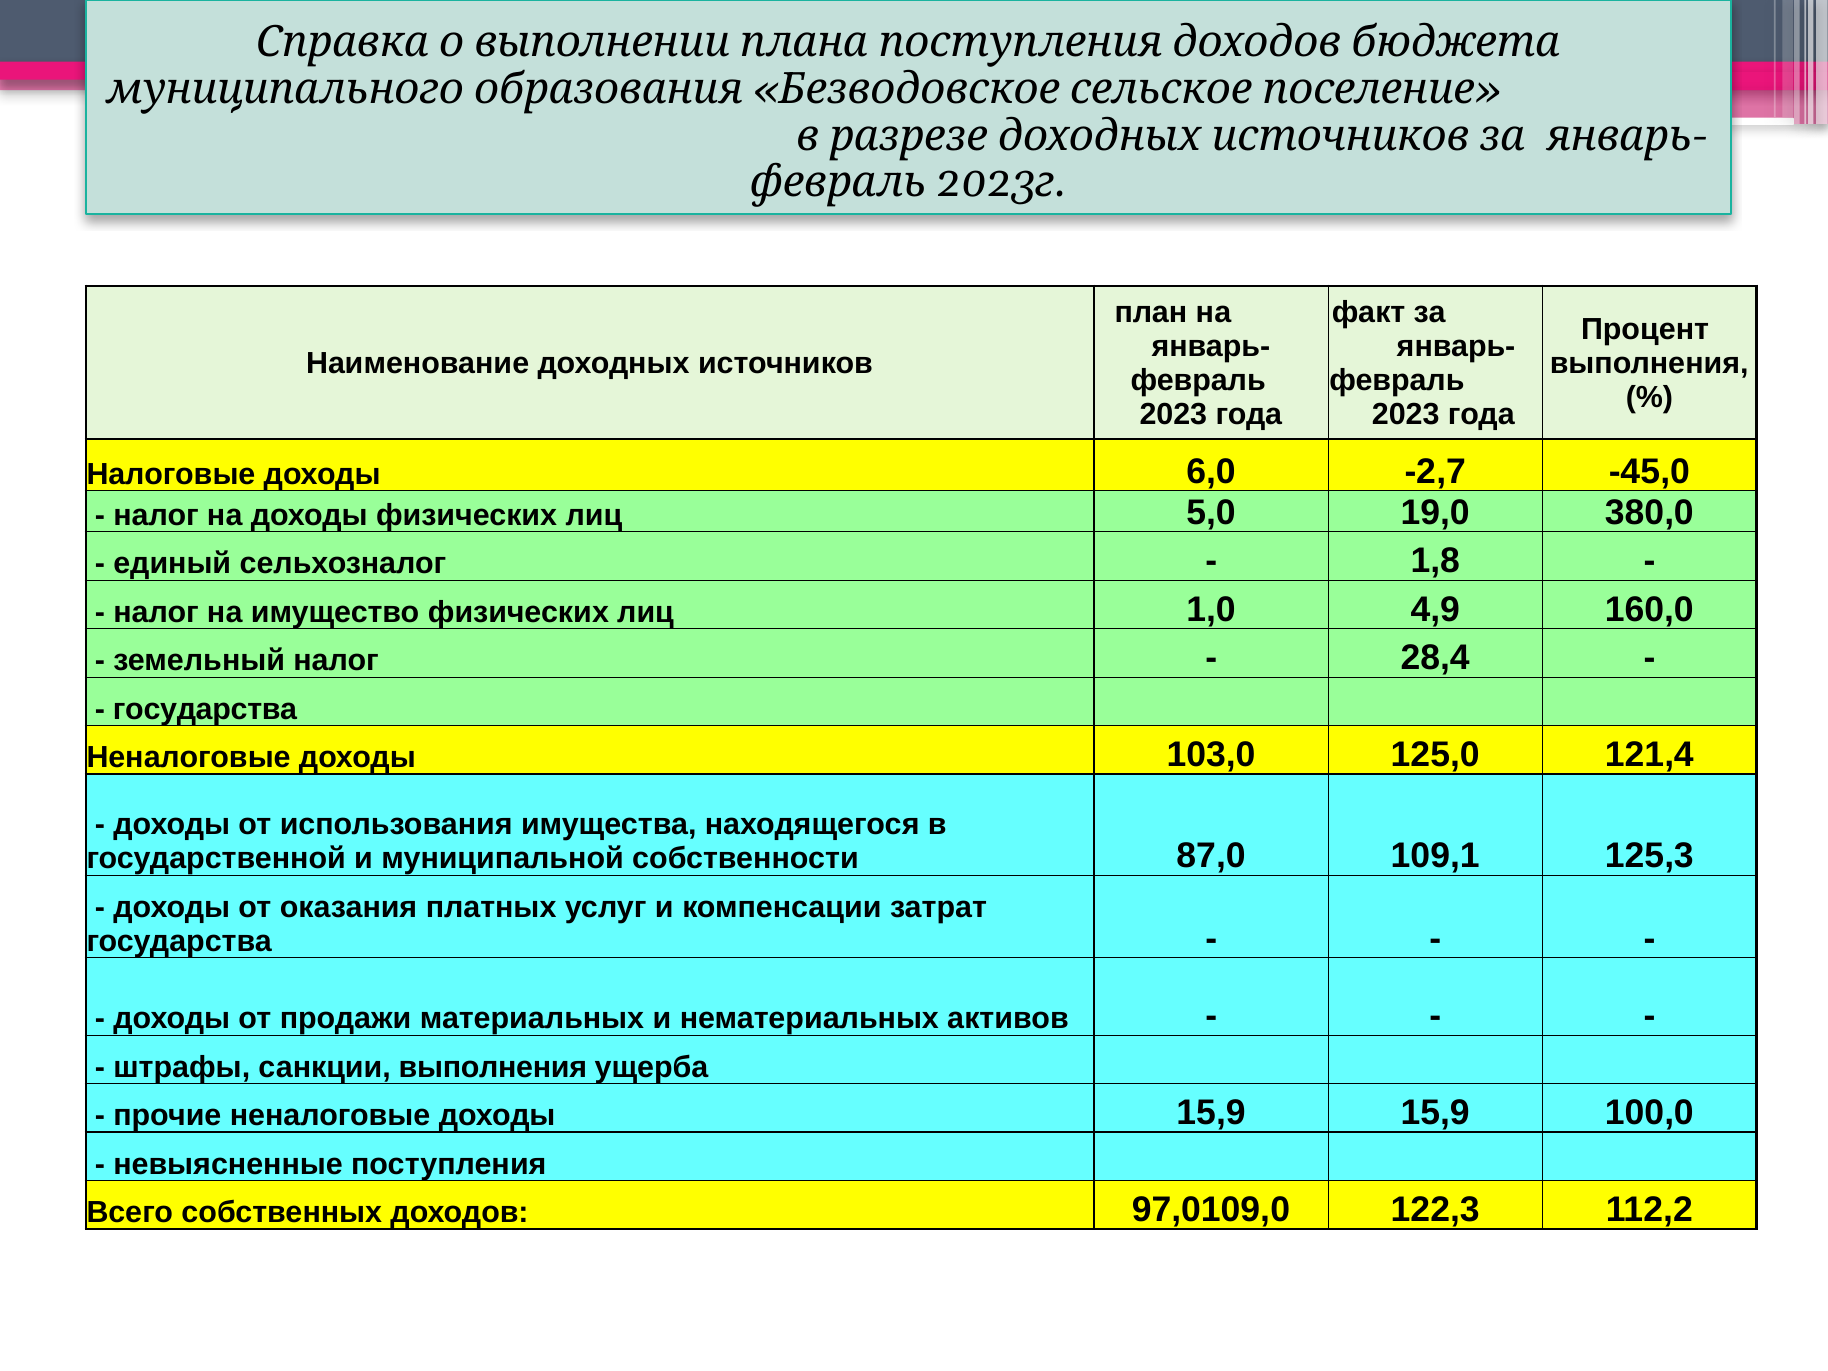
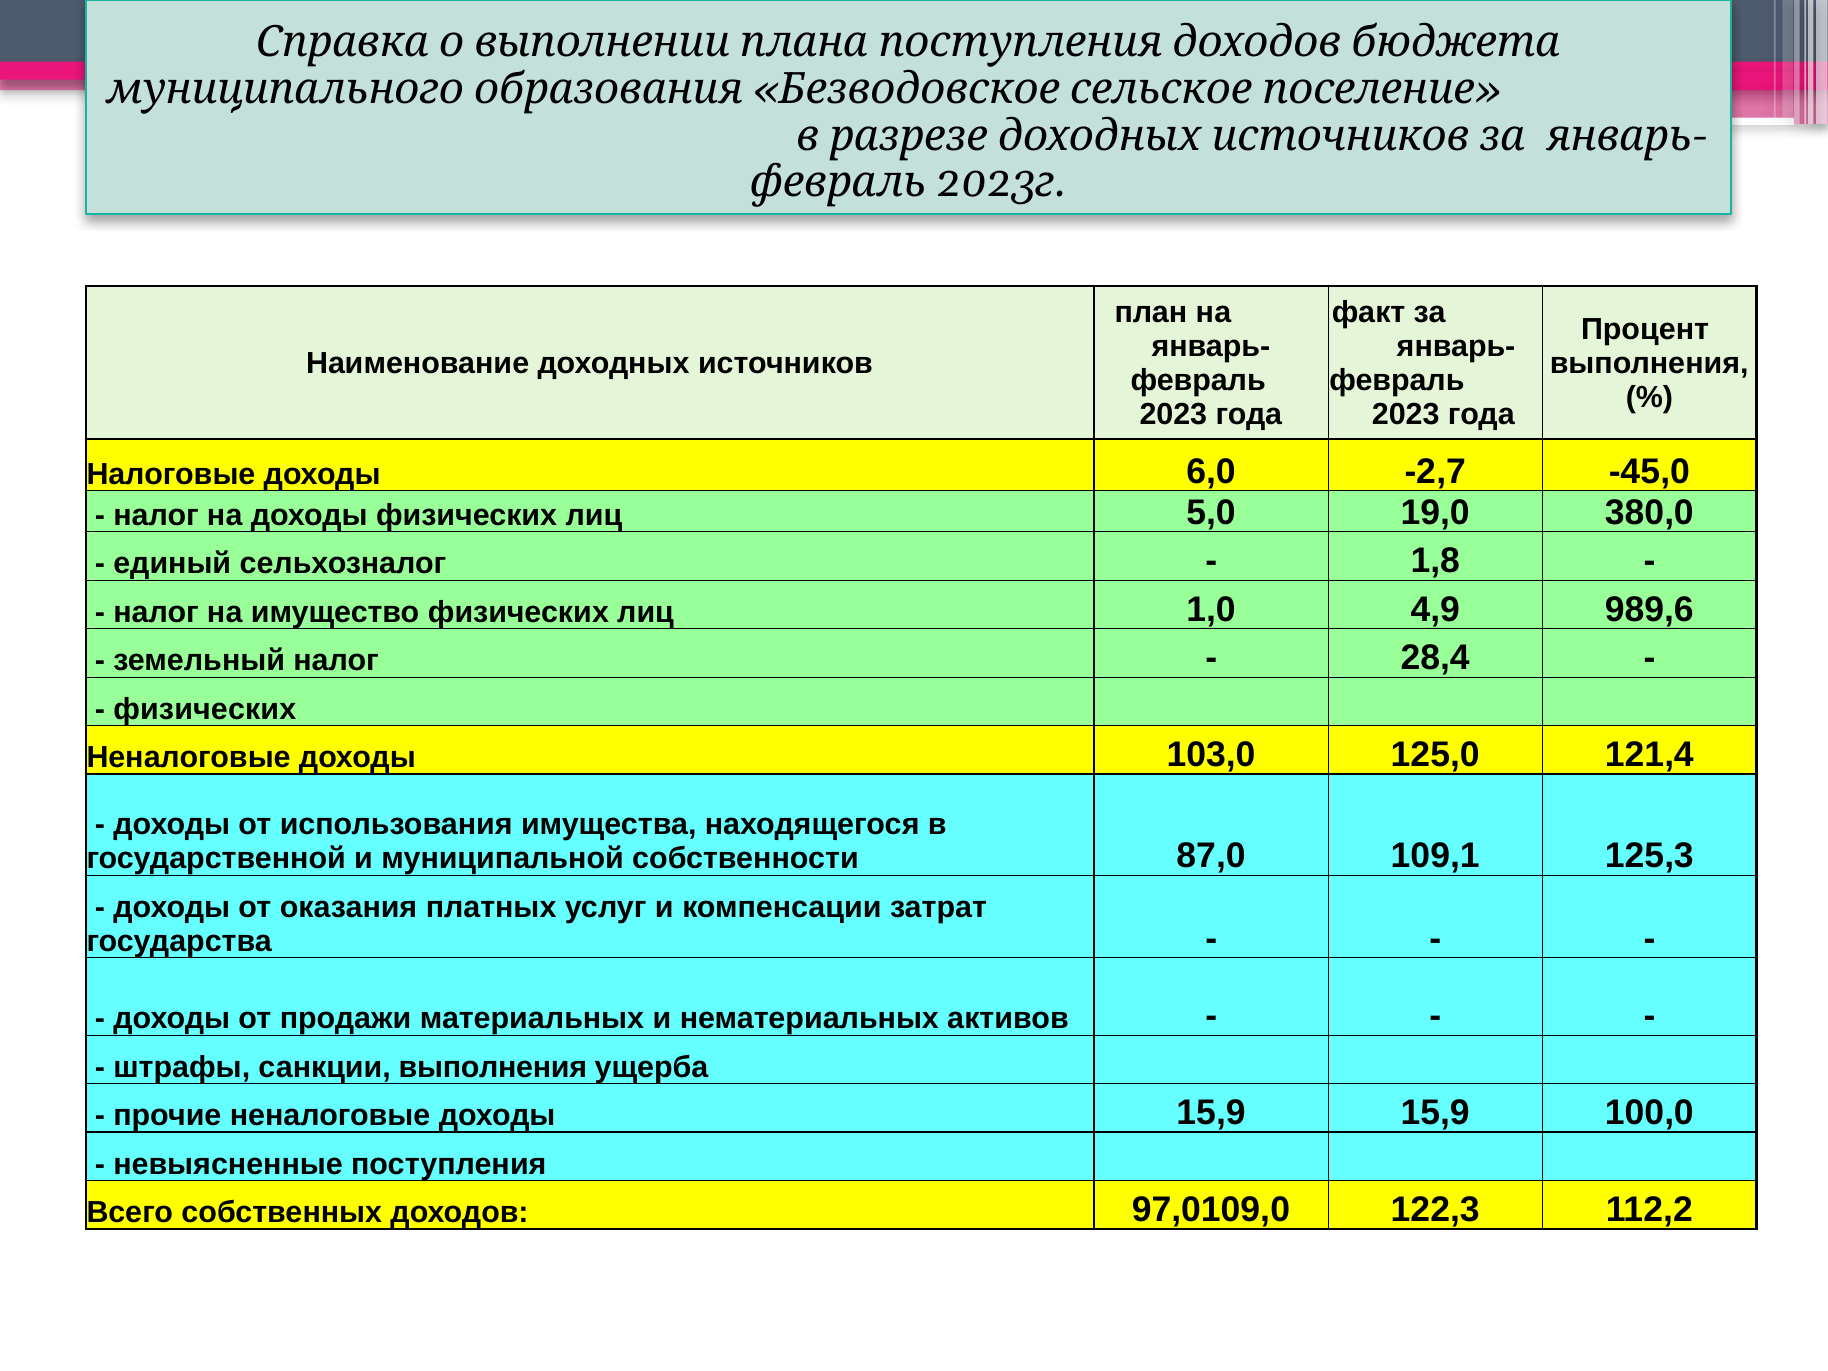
160,0: 160,0 -> 989,6 (1649, 609)
государства: государства -> физических (205, 709)
